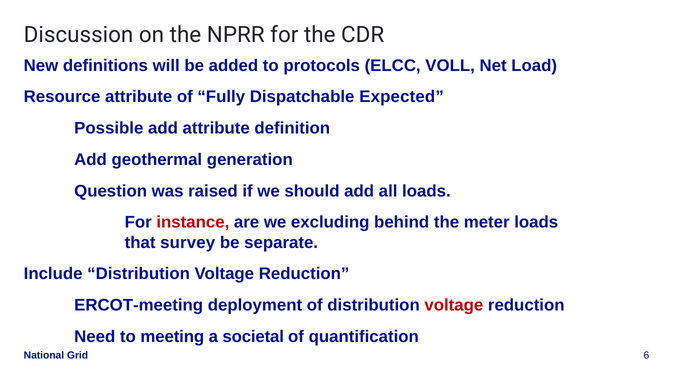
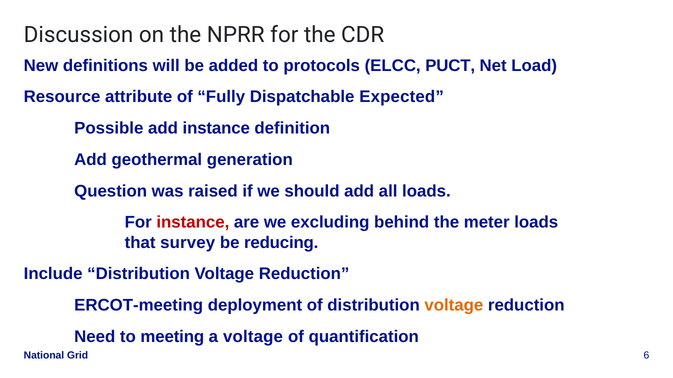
VOLL: VOLL -> PUCT (450, 66)
add attribute: attribute -> instance (216, 128)
separate: separate -> reducing (281, 243)
voltage colour: red -> orange (454, 306)
a societal: societal -> voltage (253, 337)
